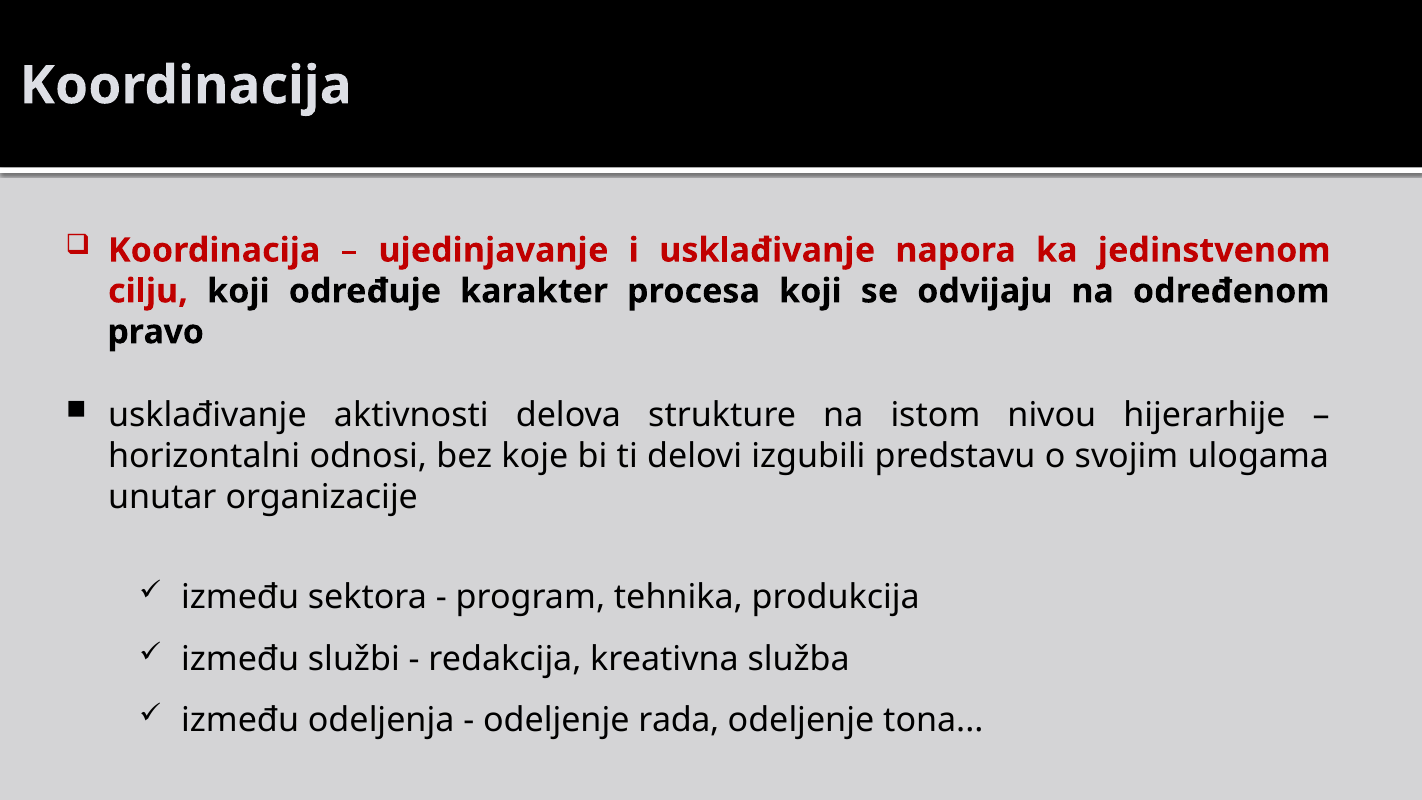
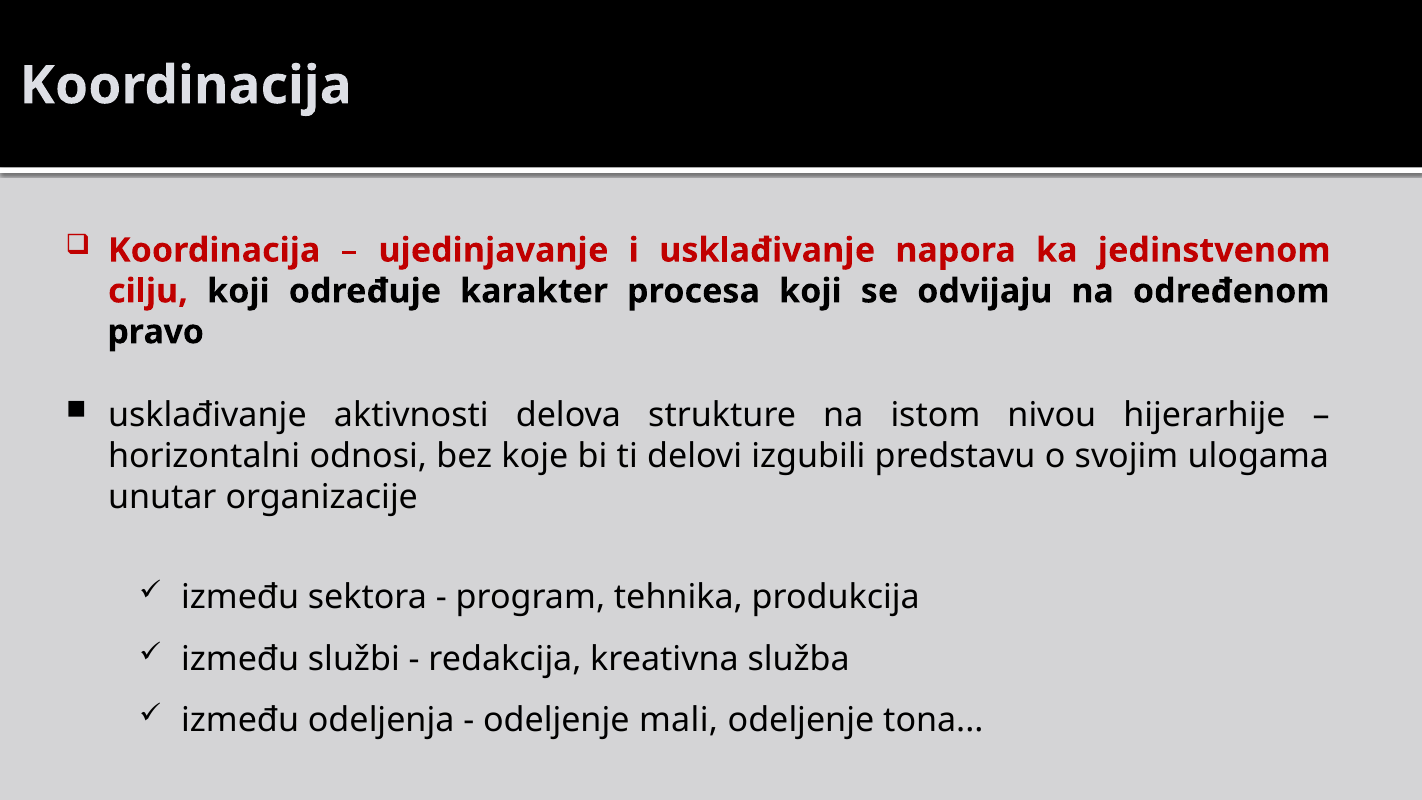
rada: rada -> mali (679, 720)
